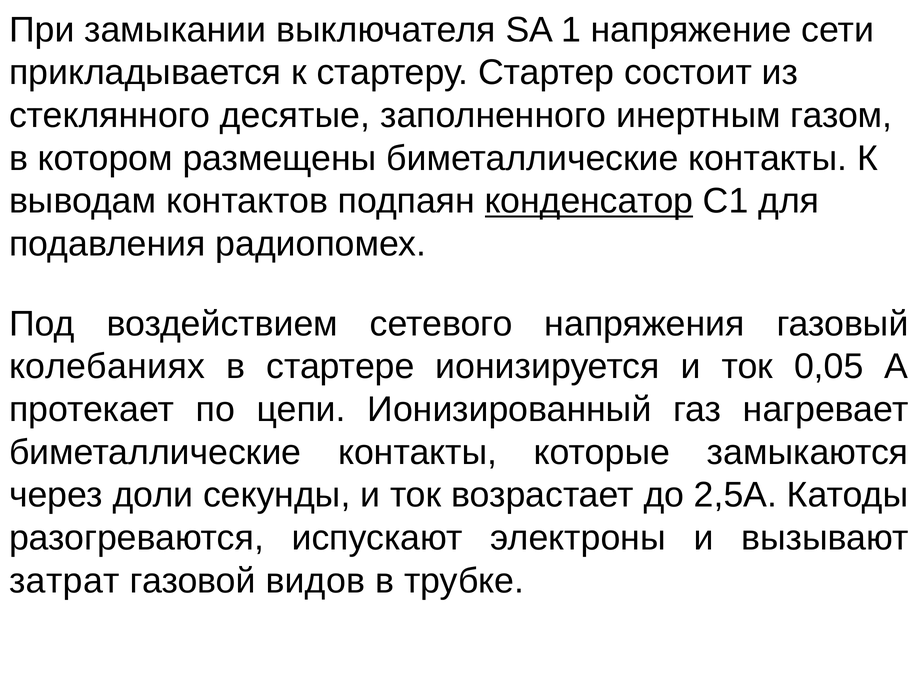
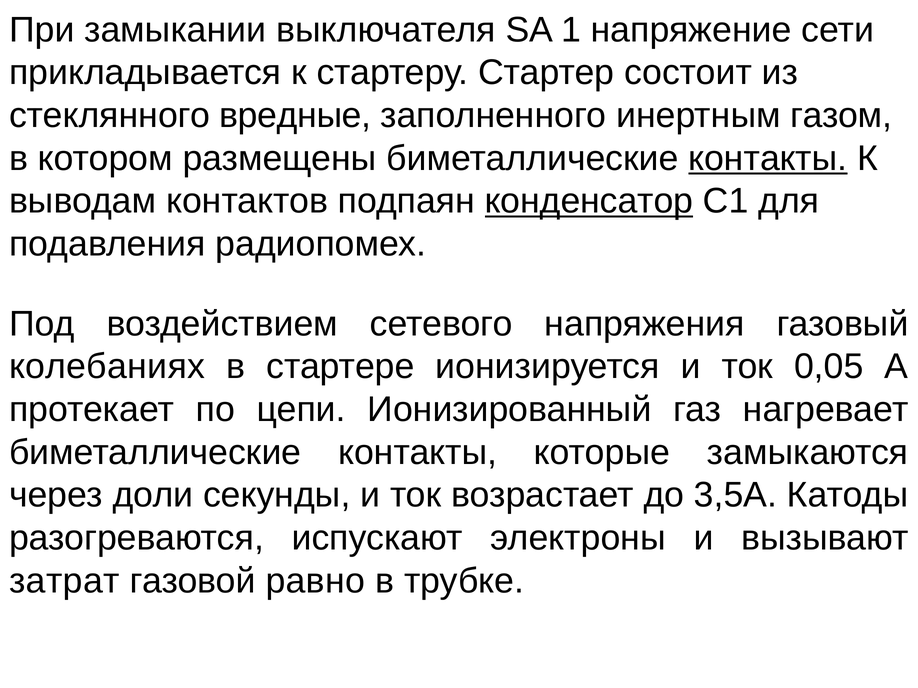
десятые: десятые -> вредные (295, 116)
контакты underline: none -> present (768, 158)
2,5А: 2,5А -> 3,5А (736, 495)
видов: видов -> равно (315, 581)
